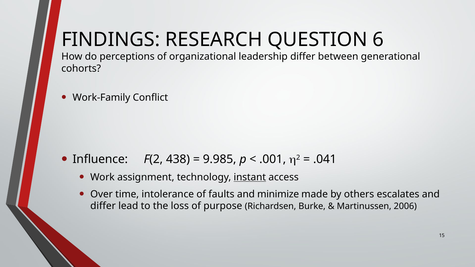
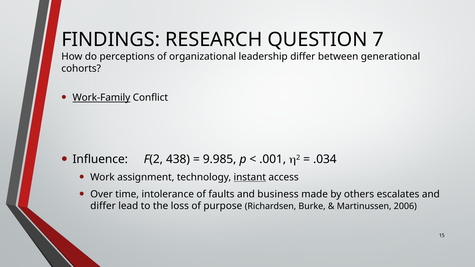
6: 6 -> 7 (378, 40)
Work-Family underline: none -> present (101, 98)
.041: .041 -> .034 (325, 160)
minimize: minimize -> business (278, 194)
